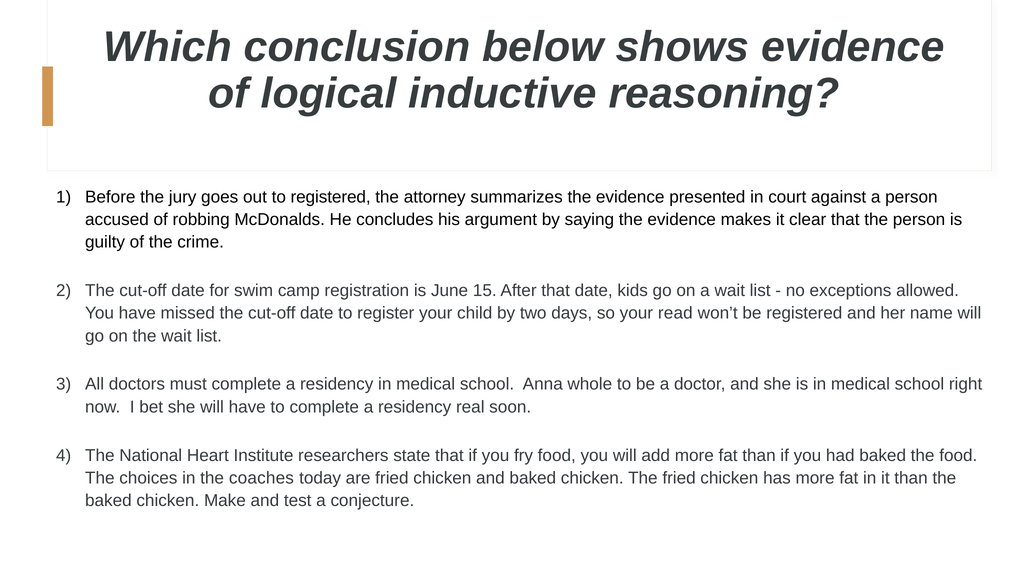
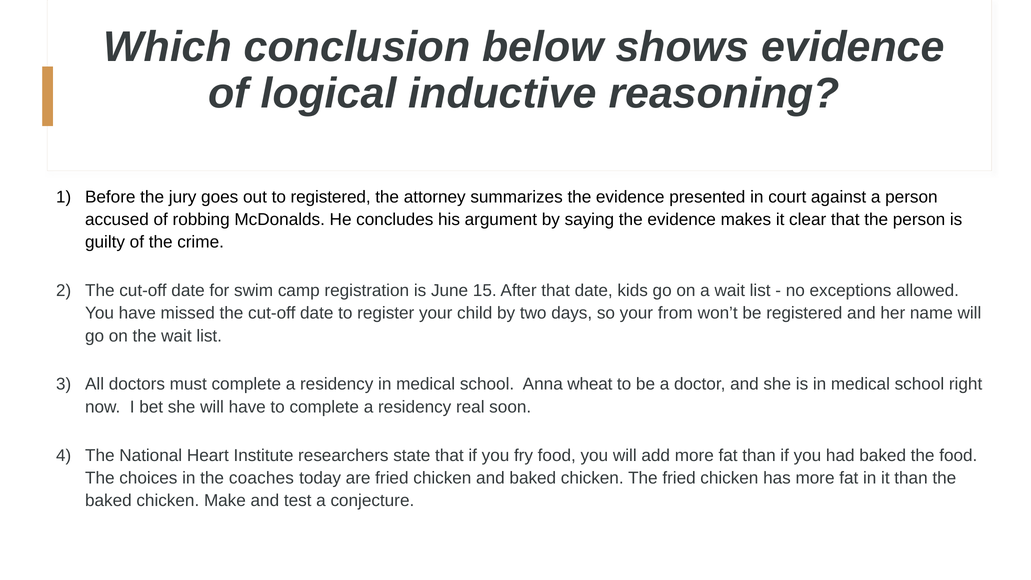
read: read -> from (675, 313)
whole: whole -> wheat (590, 384)
